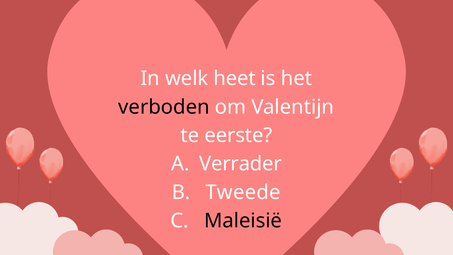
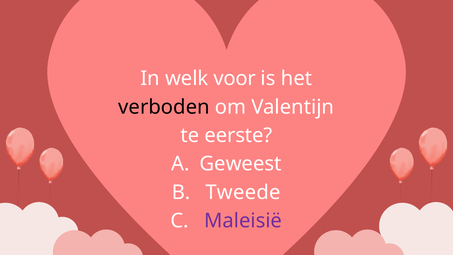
heet: heet -> voor (235, 78)
Verrader: Verrader -> Geweest (240, 164)
Maleisië colour: black -> purple (243, 221)
